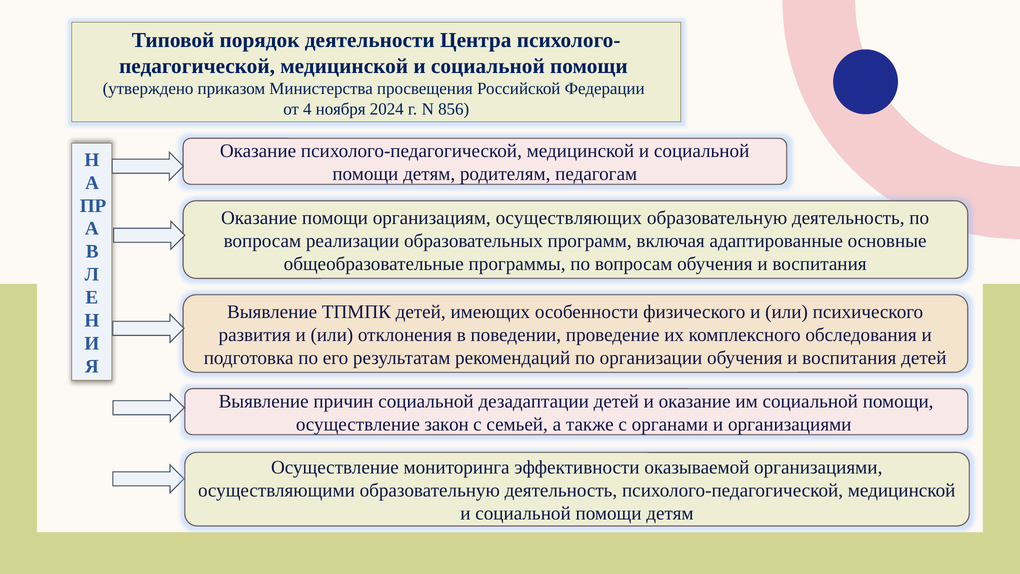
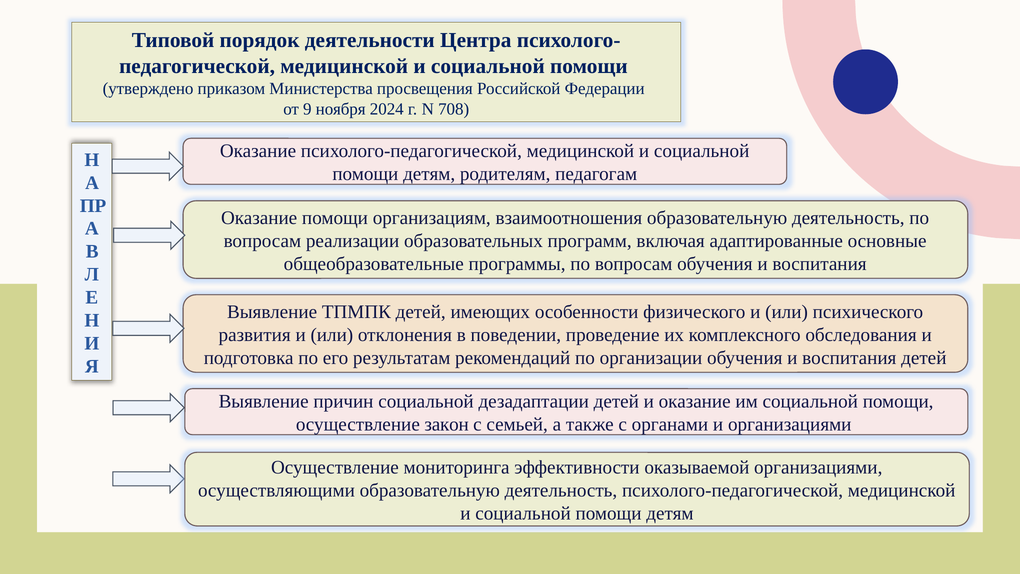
4: 4 -> 9 (307, 109)
856: 856 -> 708 (454, 109)
осуществляющих: осуществляющих -> взаимоотношения (569, 218)
